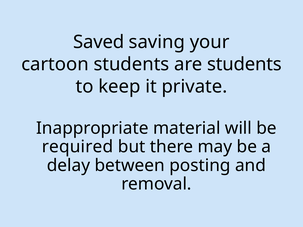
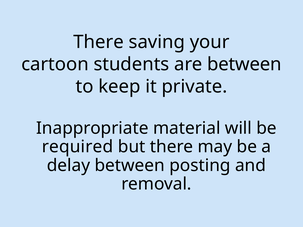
Saved: Saved -> There (99, 42)
are students: students -> between (244, 64)
